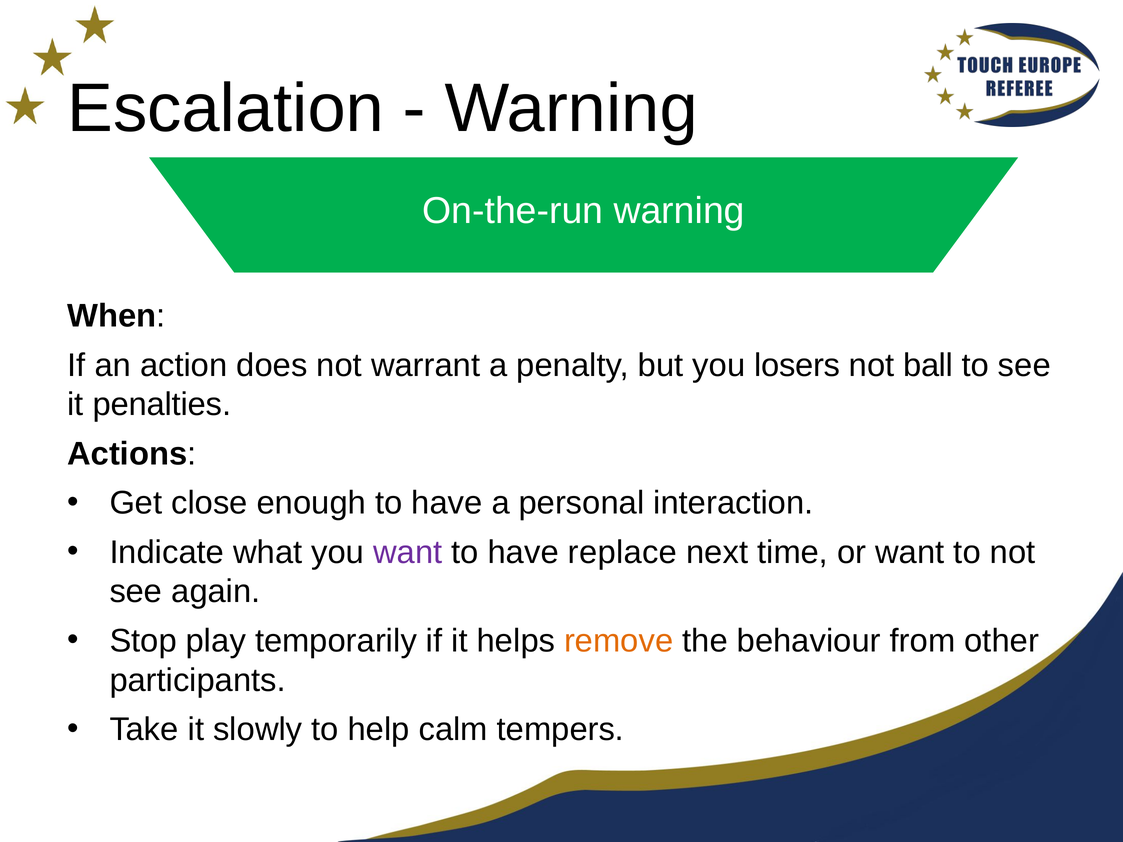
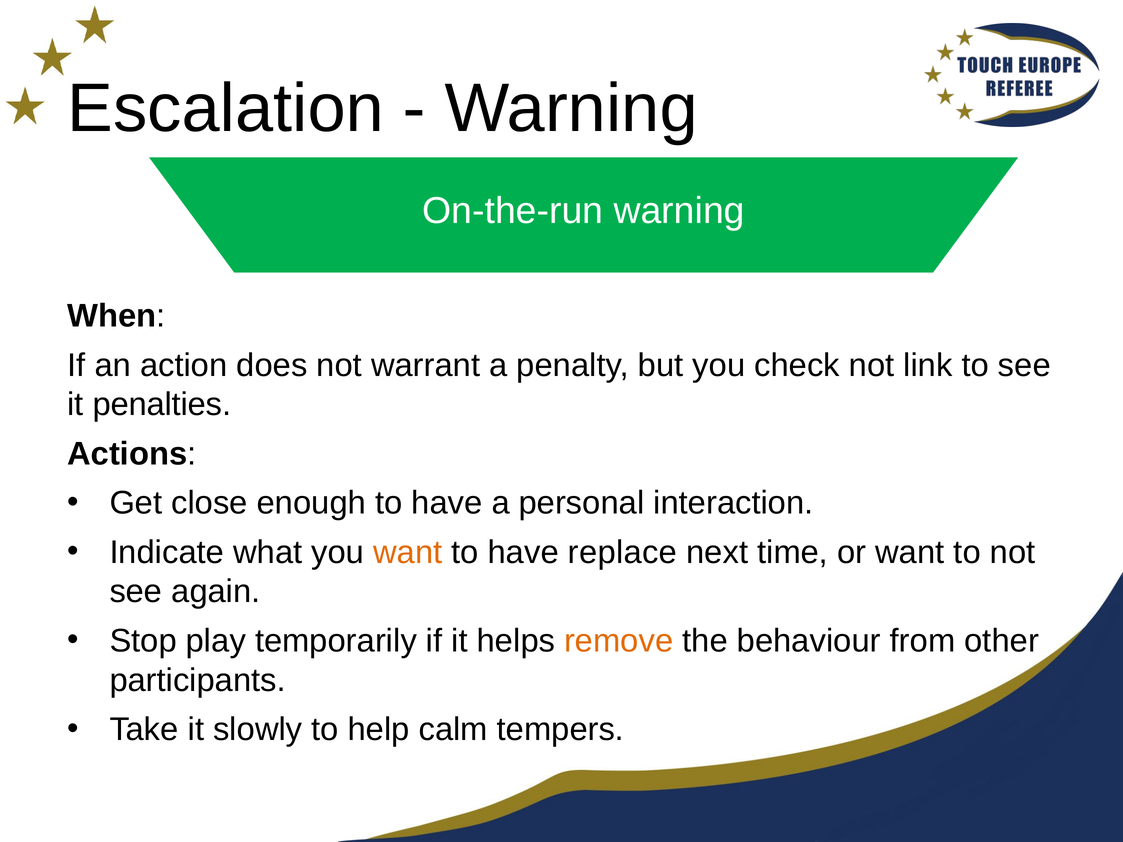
losers: losers -> check (797, 365)
ball: ball -> link (928, 365)
want colour: purple -> orange (408, 553)
